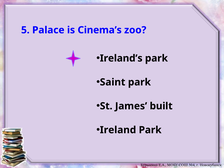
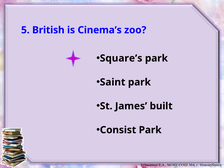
Palace: Palace -> British (48, 30)
Ireland’s: Ireland’s -> Square’s (121, 58)
Ireland: Ireland -> Consist (118, 130)
